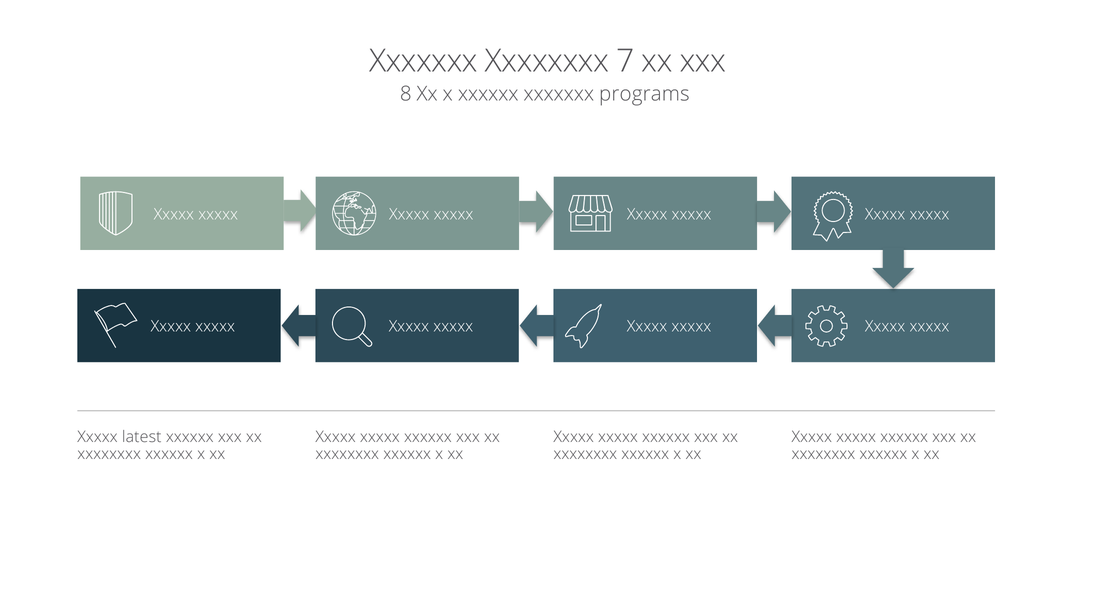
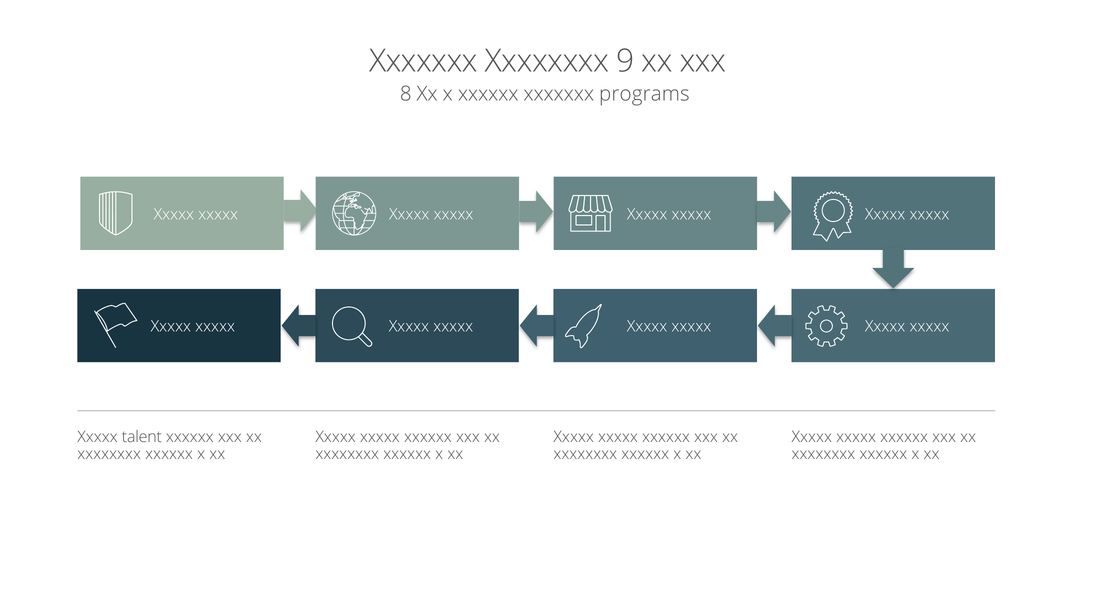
7: 7 -> 9 (625, 61)
latest: latest -> talent (142, 437)
